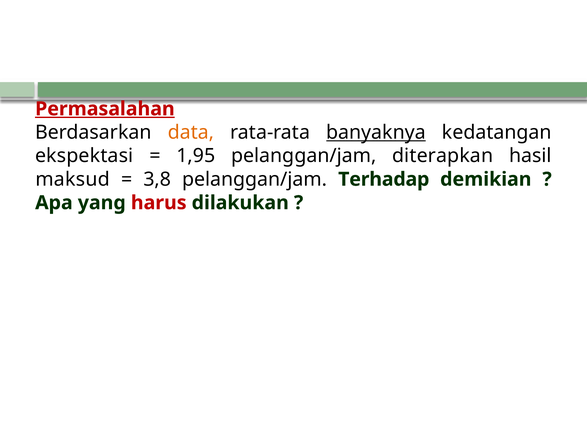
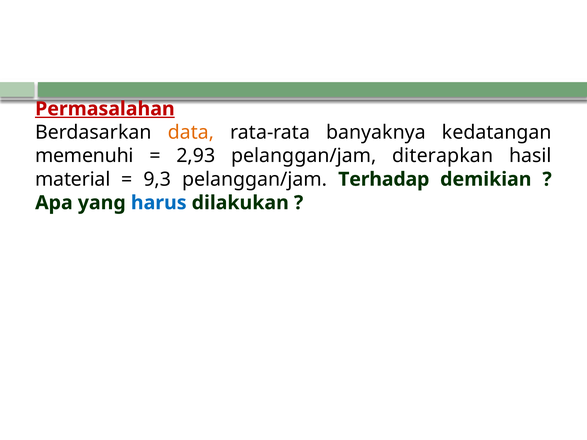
banyaknya underline: present -> none (376, 132)
ekspektasi: ekspektasi -> memenuhi (84, 156)
1,95: 1,95 -> 2,93 (196, 156)
maksud: maksud -> material (73, 179)
3,8: 3,8 -> 9,3 (157, 179)
harus colour: red -> blue (159, 203)
